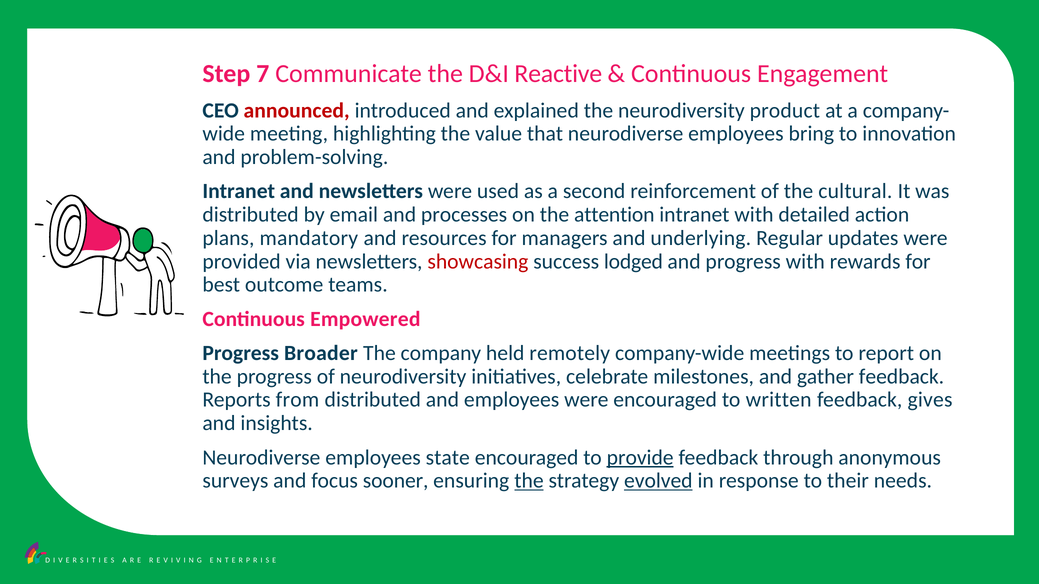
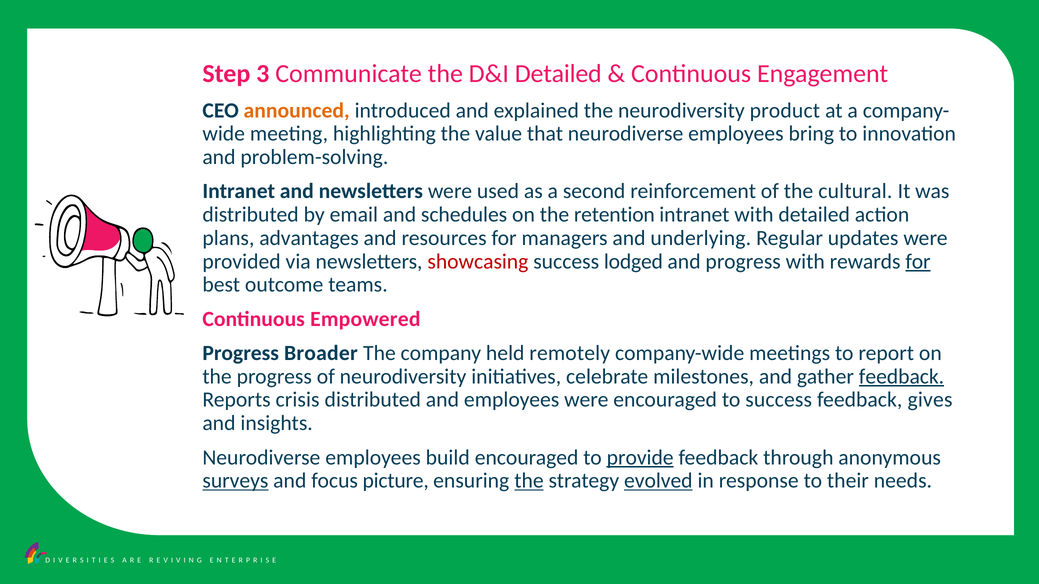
7: 7 -> 3 (263, 74)
D&I Reactive: Reactive -> Detailed (558, 74)
announced colour: red -> orange (297, 111)
processes: processes -> schedules (464, 215)
attention: attention -> retention (614, 215)
mandatory: mandatory -> advantages (309, 238)
for underline: none -> present (918, 262)
feedback underline: none -> present (902, 377)
from: from -> crisis (298, 400)
to written: written -> success (779, 400)
state: state -> build (448, 458)
surveys underline: none -> present (235, 481)
sooner: sooner -> picture (396, 481)
